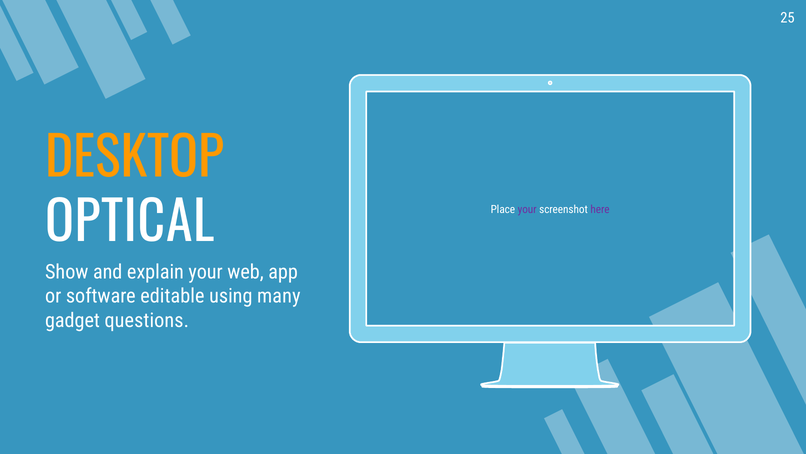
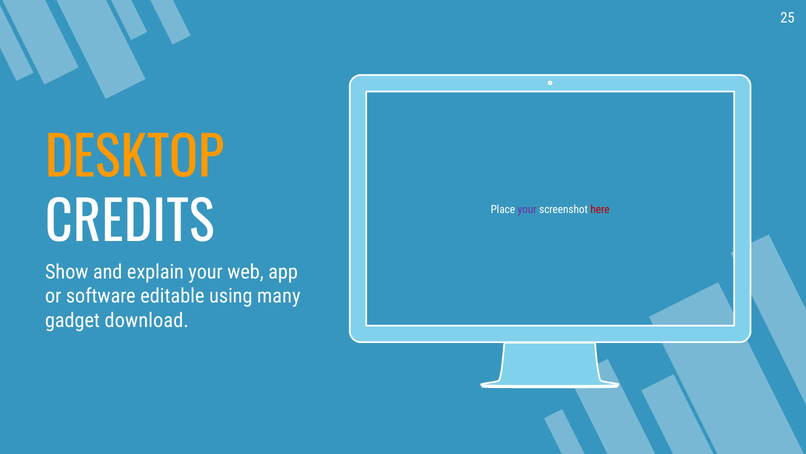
here colour: purple -> red (600, 209)
OPTICAL: OPTICAL -> CREDITS (130, 223)
questions: questions -> download (147, 320)
